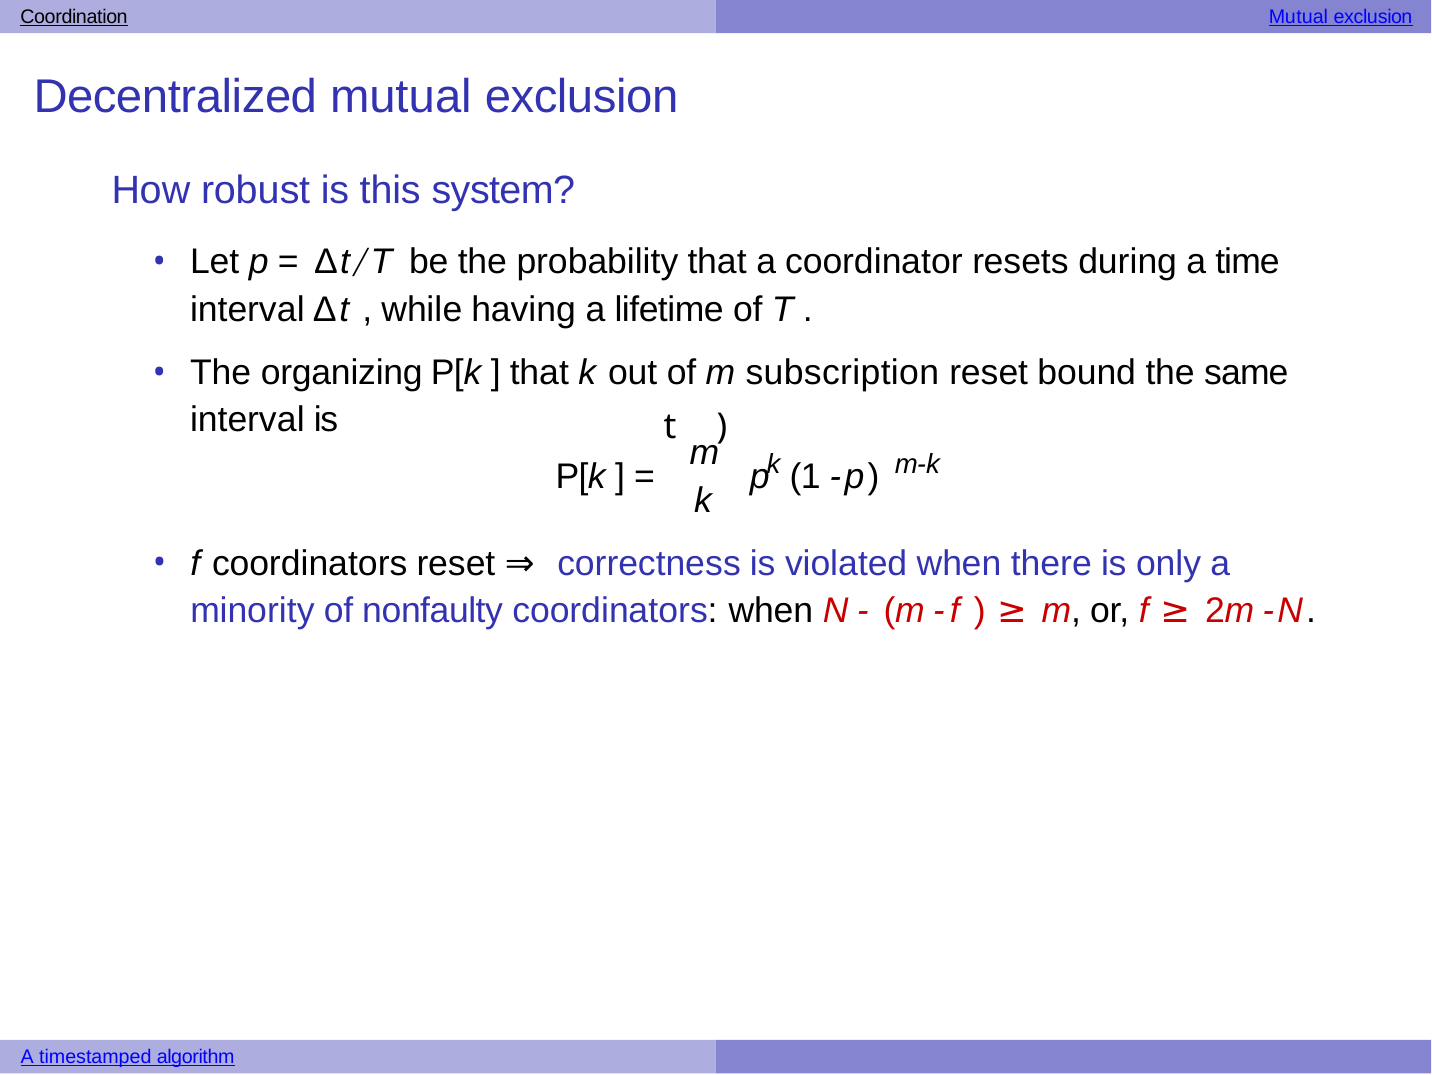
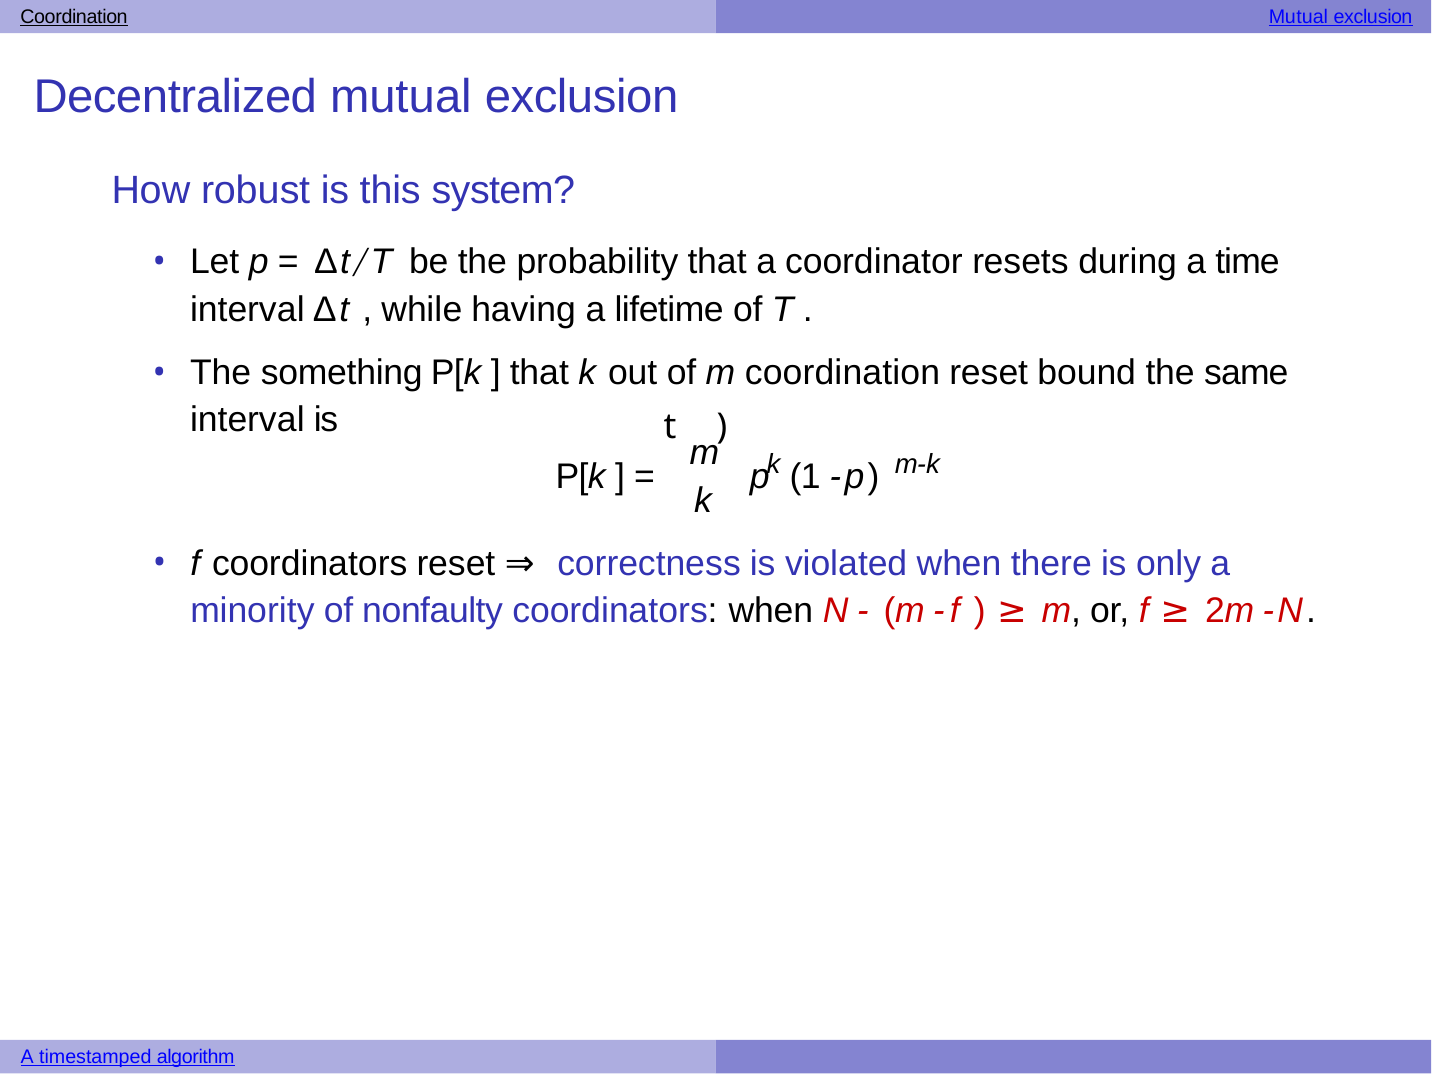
organizing: organizing -> something (342, 373)
m subscription: subscription -> coordination (842, 373)
